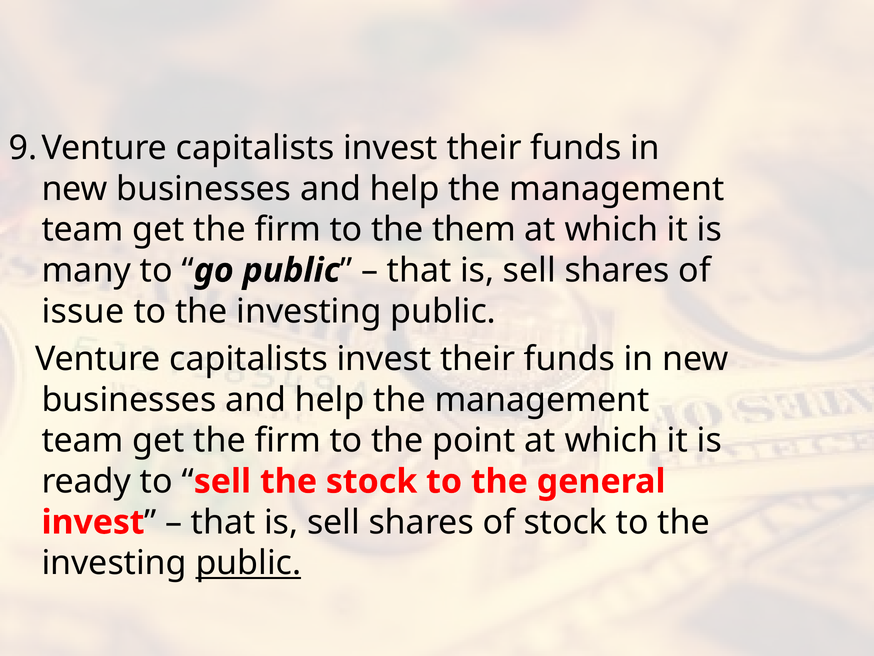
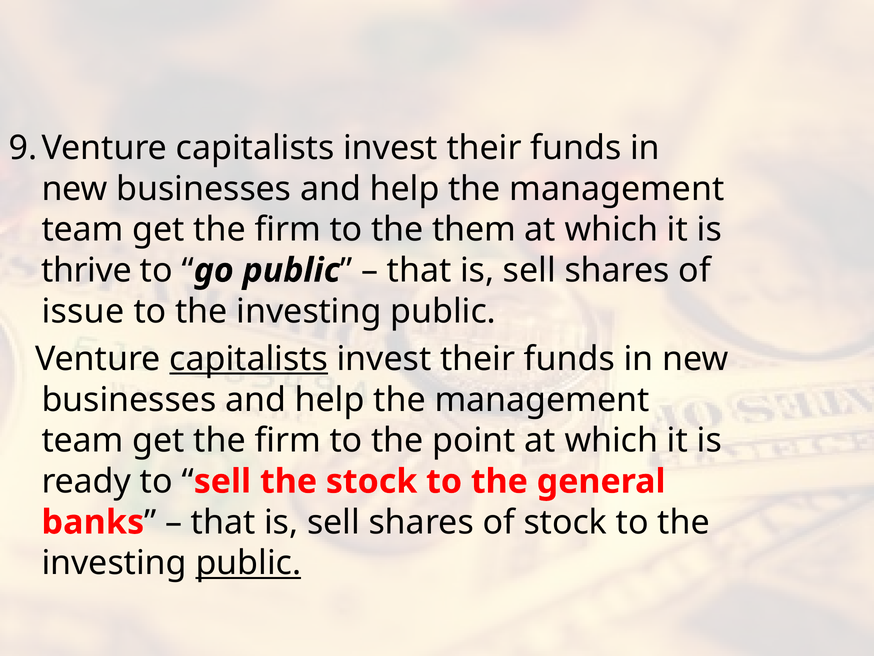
many: many -> thrive (87, 270)
capitalists underline: none -> present (249, 359)
invest: invest -> banks (93, 522)
